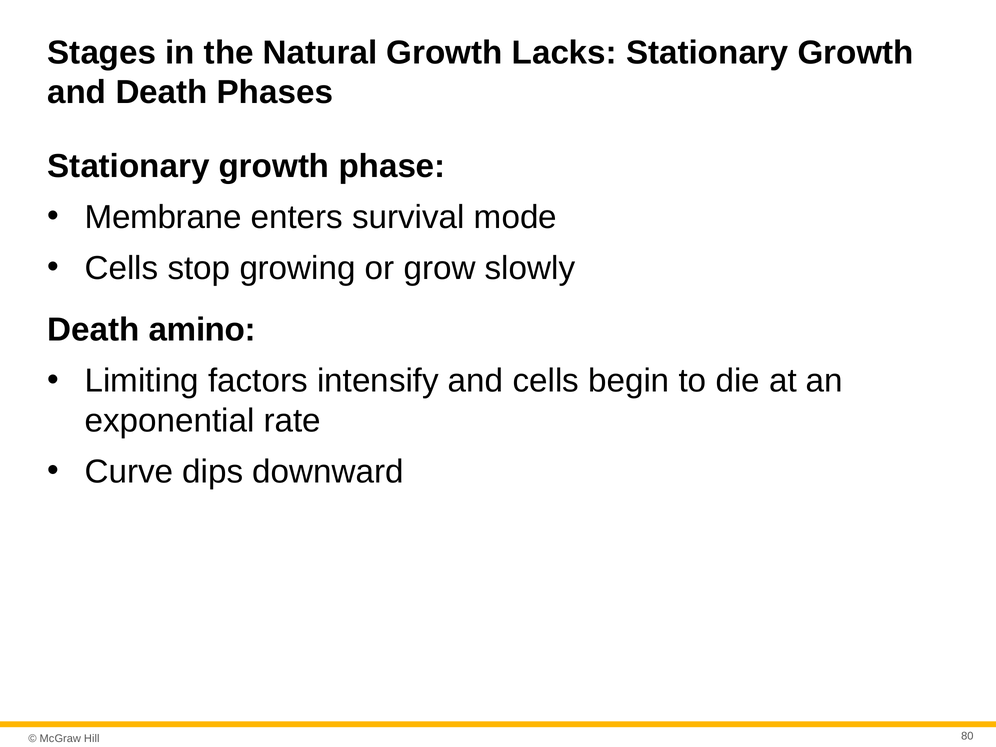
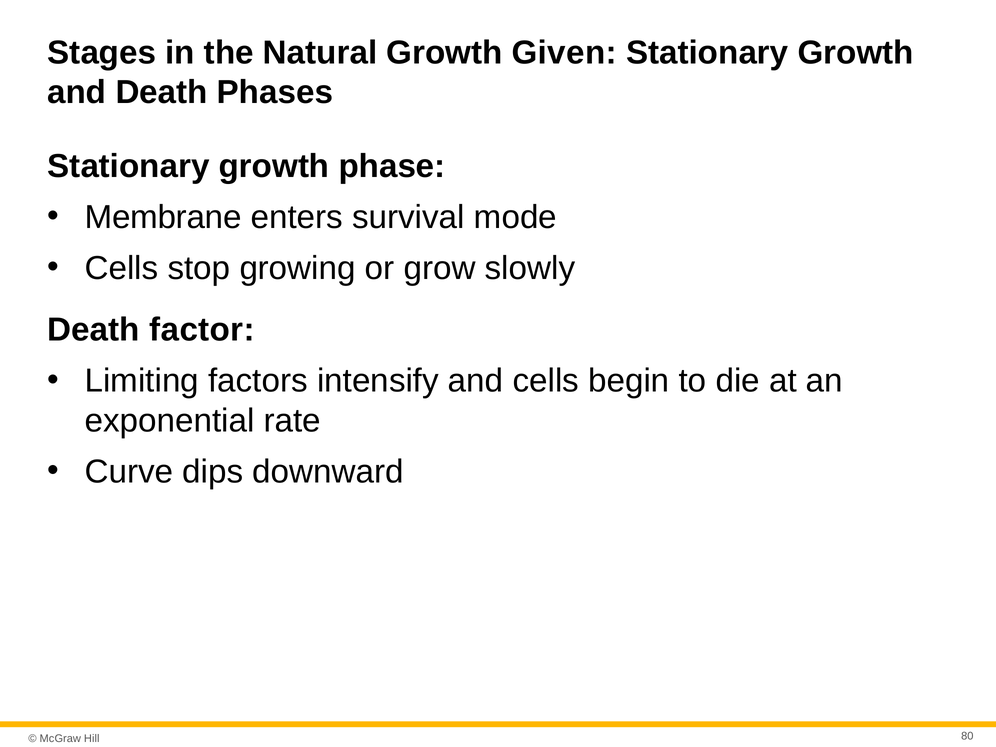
Lacks: Lacks -> Given (564, 53)
amino: amino -> factor (202, 330)
